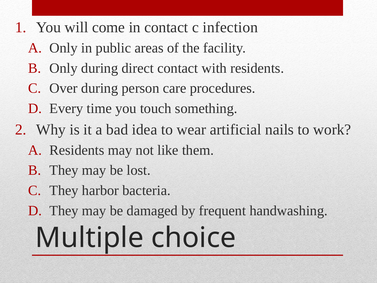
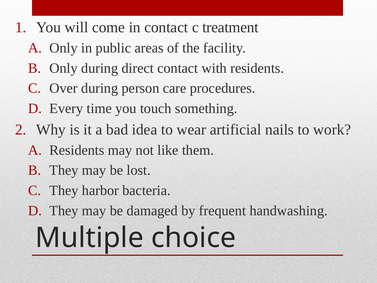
infection: infection -> treatment (230, 27)
